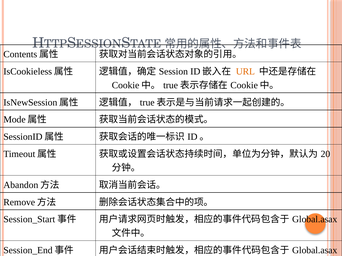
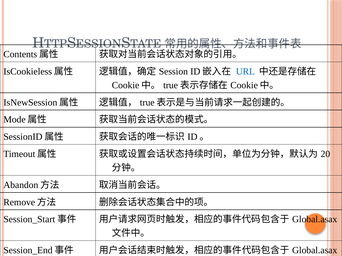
URL colour: orange -> blue (245, 72)
